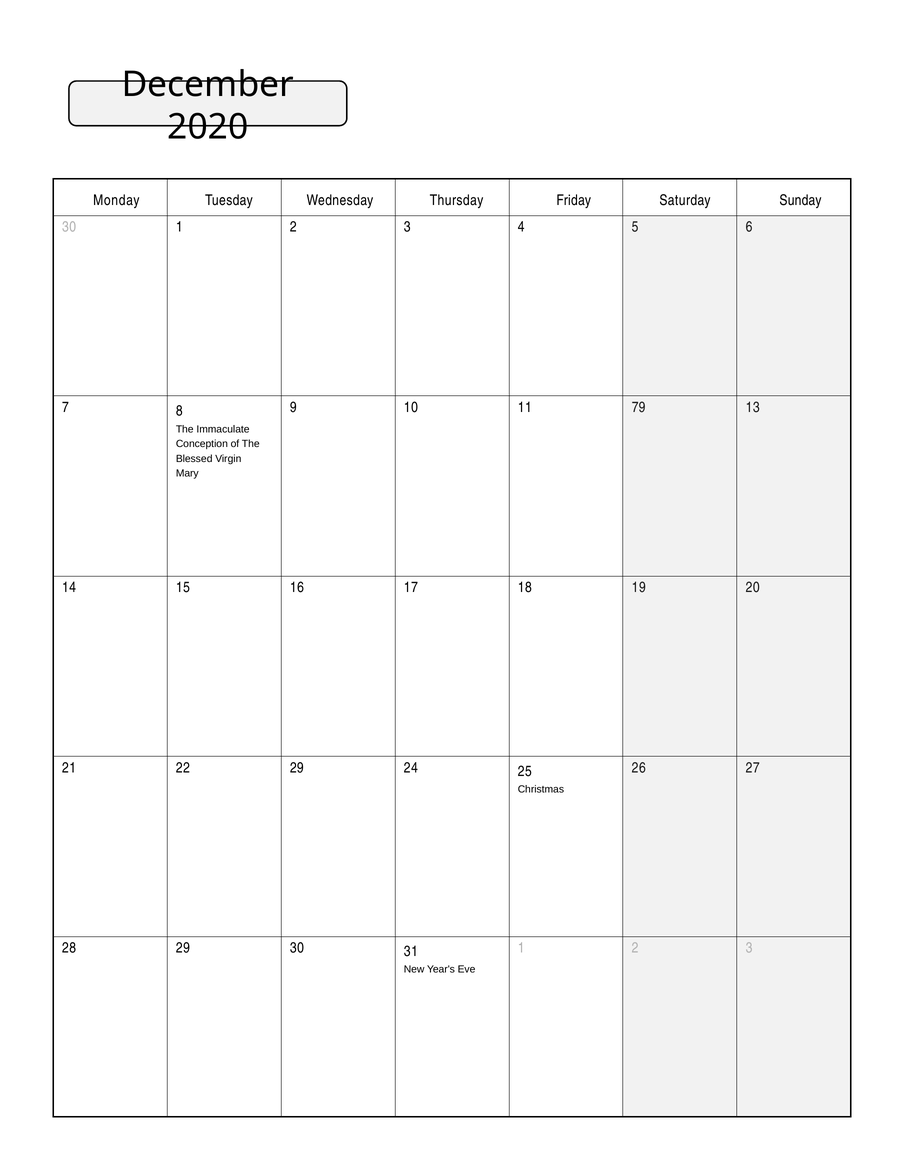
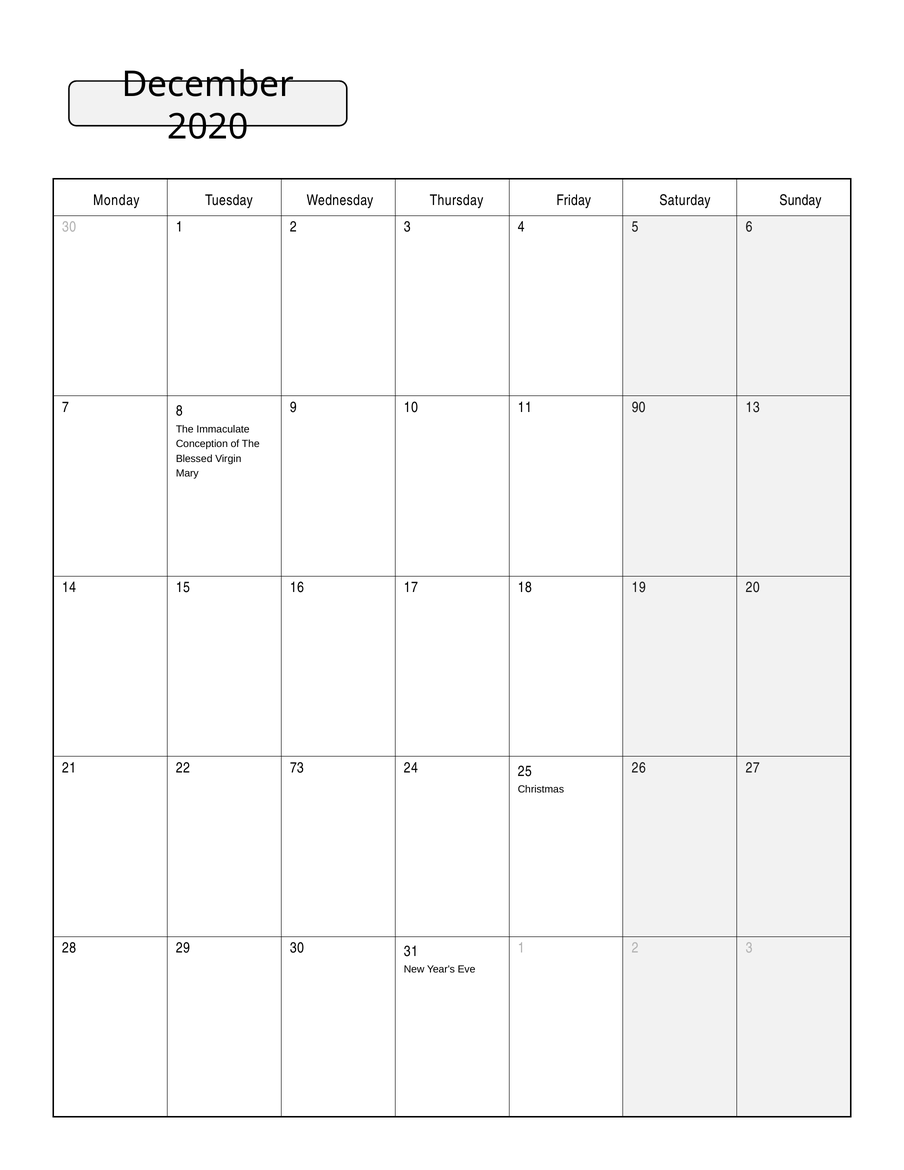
79: 79 -> 90 (639, 407)
22 29: 29 -> 73 (297, 768)
